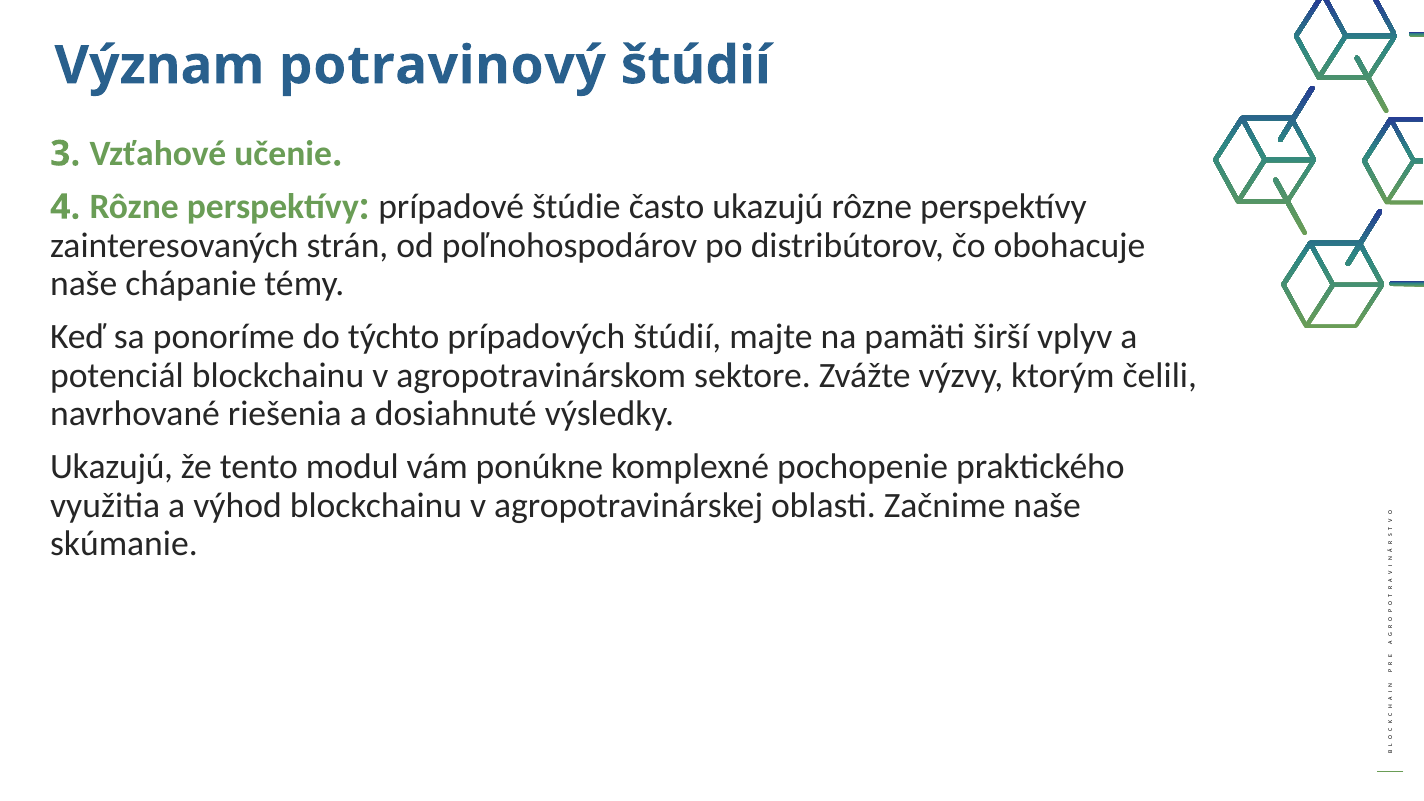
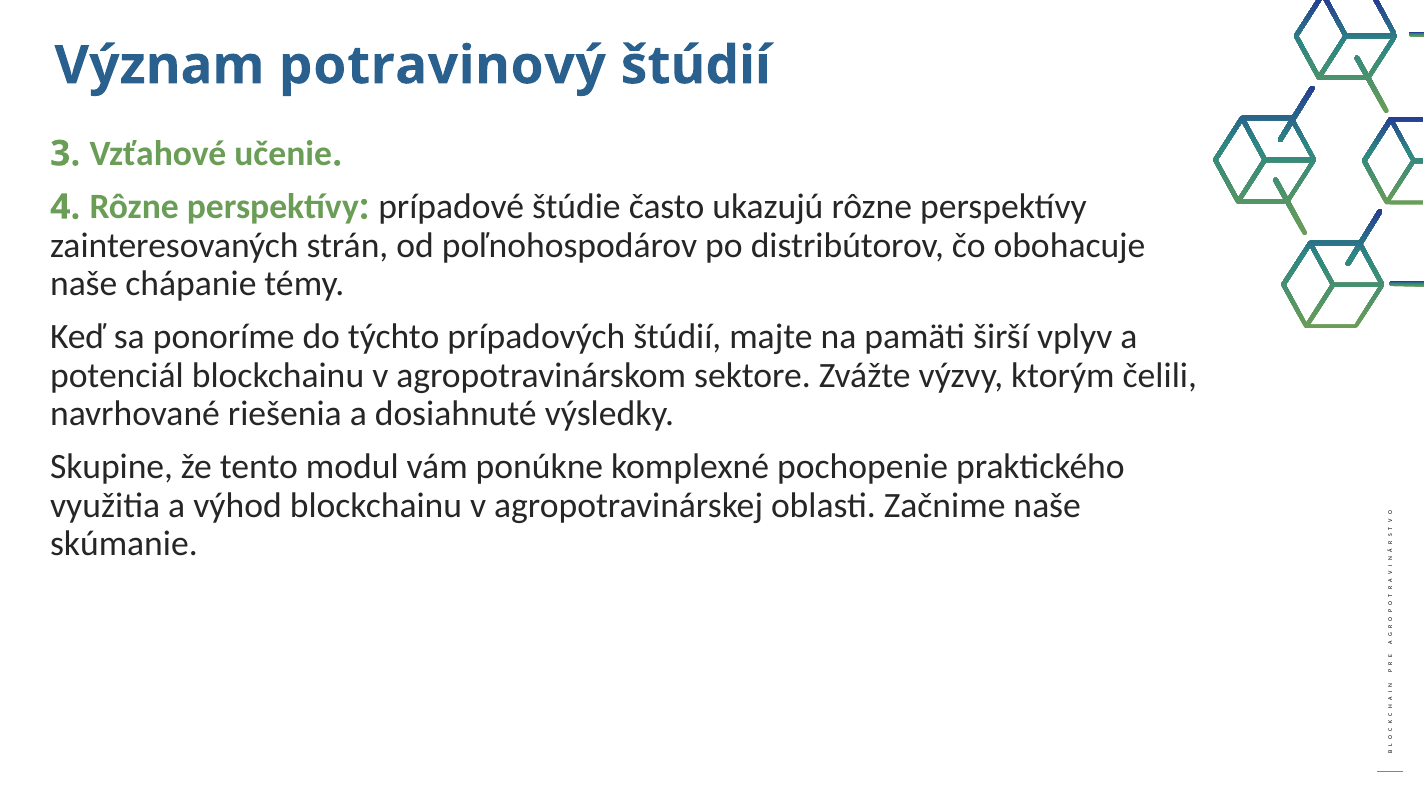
Ukazujú: Ukazujú -> Skupine (111, 467)
